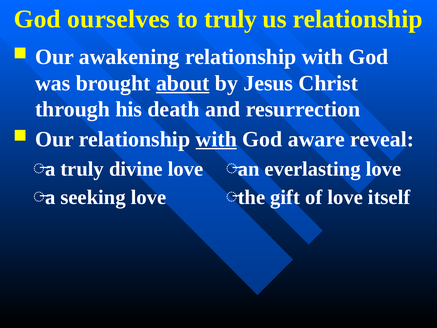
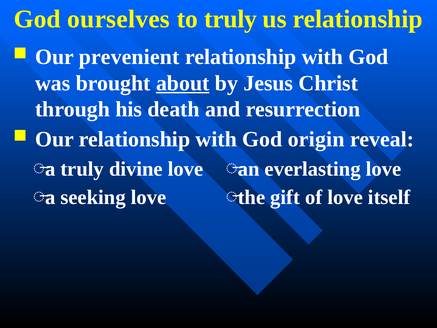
awakening: awakening -> prevenient (129, 57)
with underline: present -> none (216, 139)
aware: aware -> origin (316, 139)
